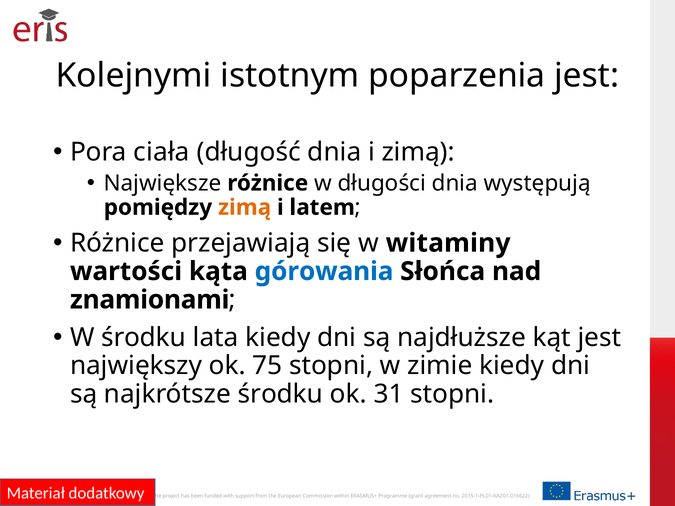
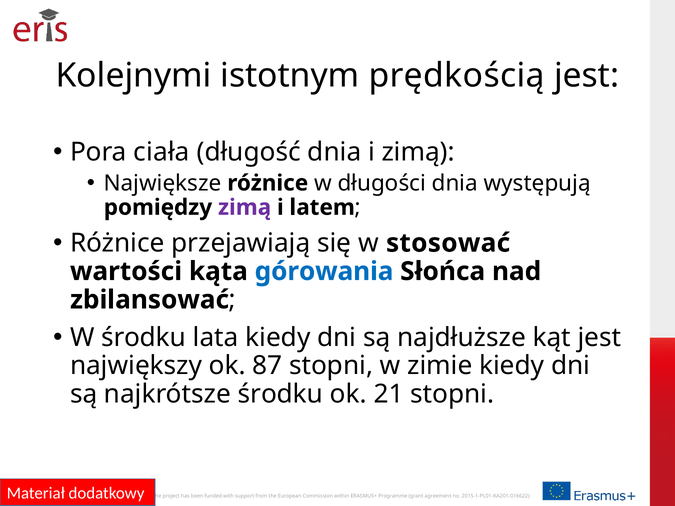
poparzenia: poparzenia -> prędkością (457, 76)
zimą colour: orange -> purple (245, 207)
witaminy: witaminy -> stosować (448, 243)
znamionami: znamionami -> zbilansować (150, 300)
75: 75 -> 87 (267, 366)
31: 31 -> 21 (389, 394)
